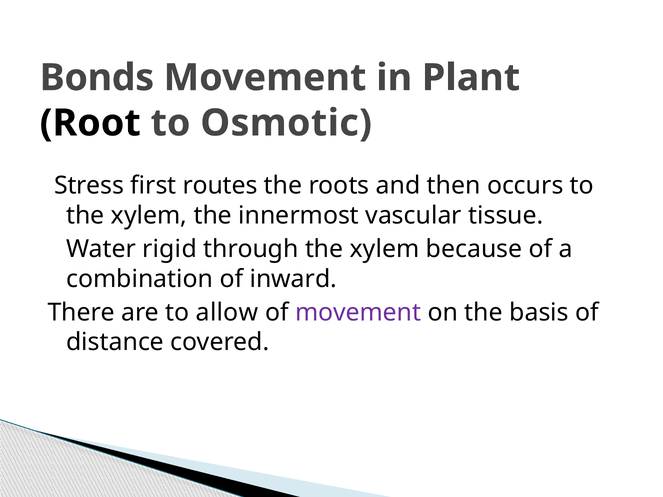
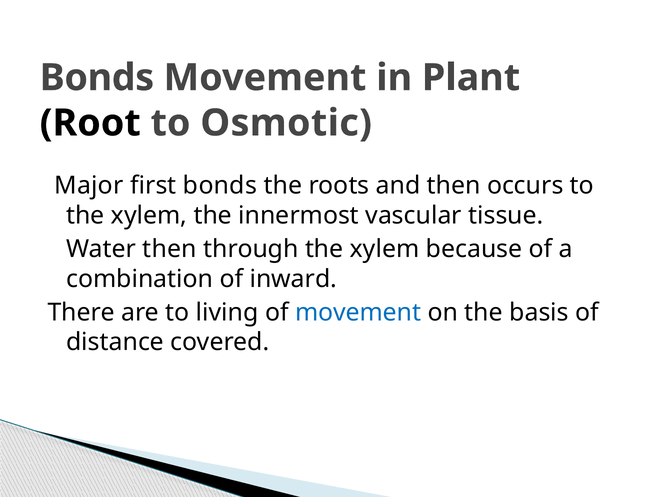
Stress: Stress -> Major (89, 186)
first routes: routes -> bonds (220, 186)
Water rigid: rigid -> then (170, 249)
allow: allow -> living (227, 312)
movement colour: purple -> blue (358, 312)
